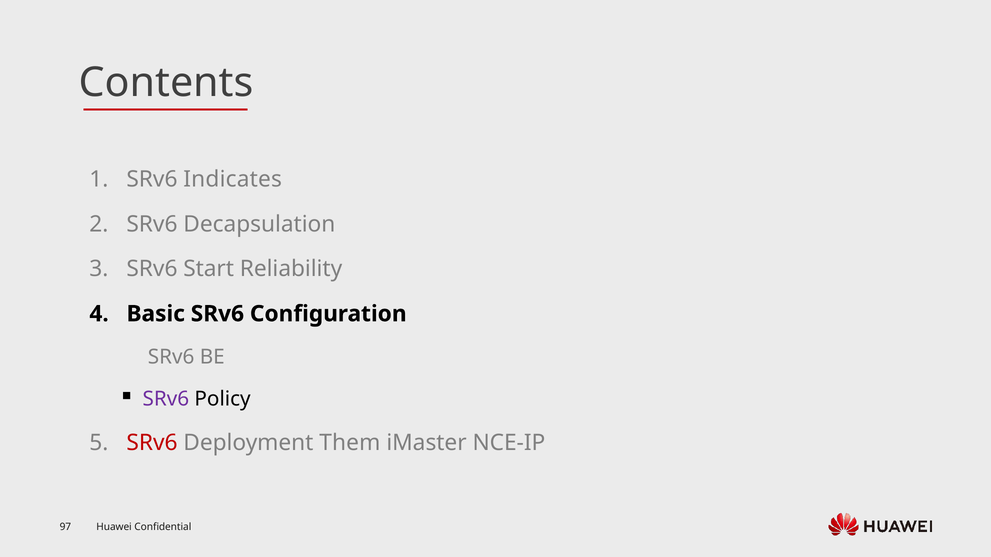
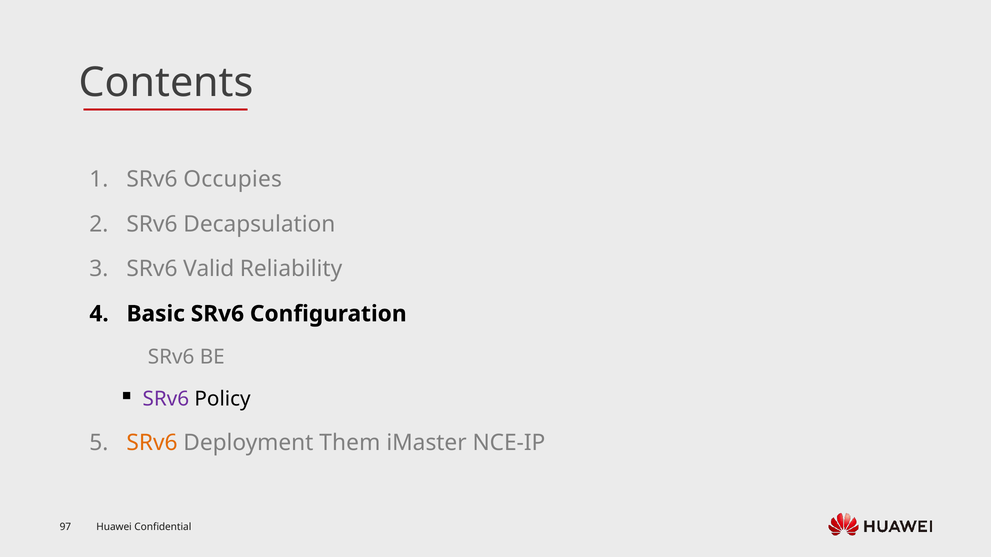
Indicates: Indicates -> Occupies (233, 179)
Start: Start -> Valid (209, 269)
SRv6 colour: red -> orange (152, 443)
